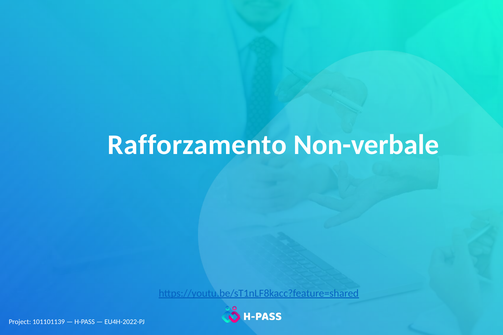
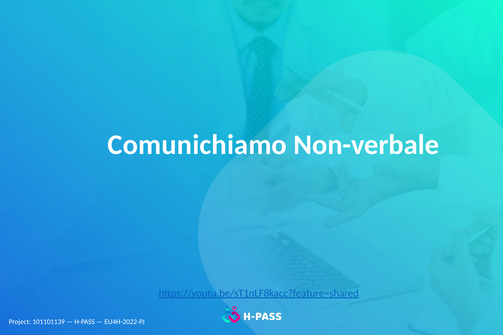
Rafforzamento: Rafforzamento -> Comunichiamo (197, 145)
